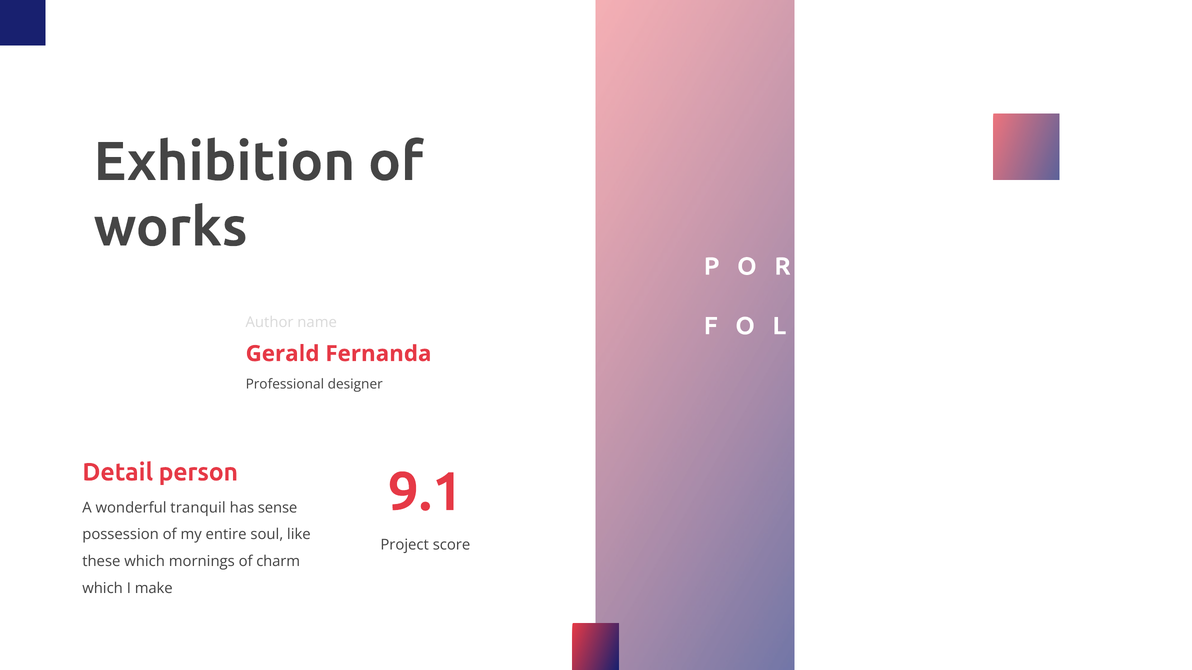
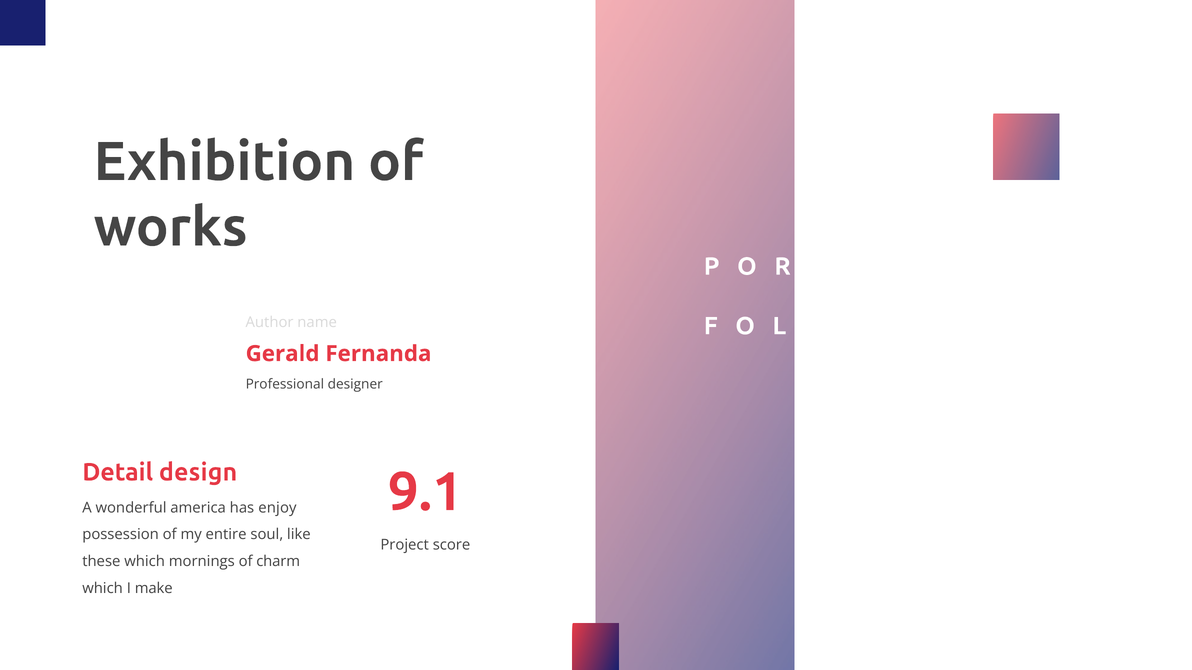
person: person -> design (198, 473)
tranquil: tranquil -> america (198, 508)
sense: sense -> enjoy (277, 508)
